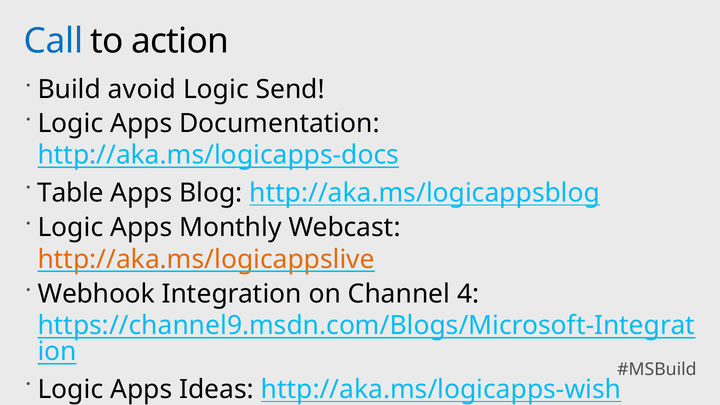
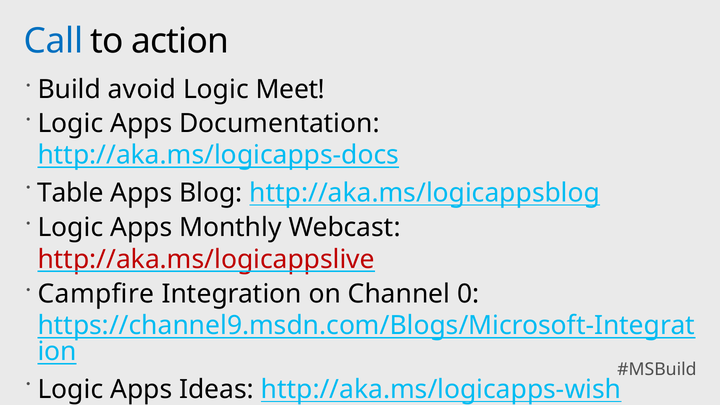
Send: Send -> Meet (290, 90)
http://aka.ms/logicappslive colour: orange -> red (206, 259)
Webhook: Webhook -> Campfire (96, 294)
4: 4 -> 0 (468, 294)
